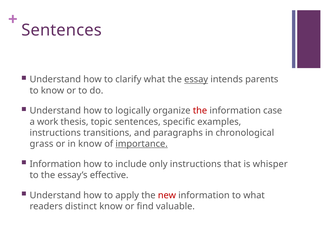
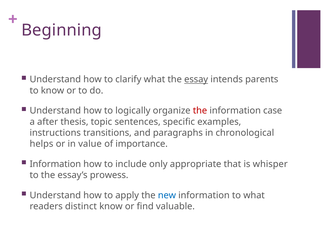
Sentences: Sentences -> Beginning (62, 30)
work: work -> after (48, 122)
grass: grass -> helps (42, 144)
in know: know -> value (90, 144)
importance underline: present -> none (142, 144)
only instructions: instructions -> appropriate (196, 164)
effective: effective -> prowess (109, 175)
new colour: red -> blue (167, 195)
